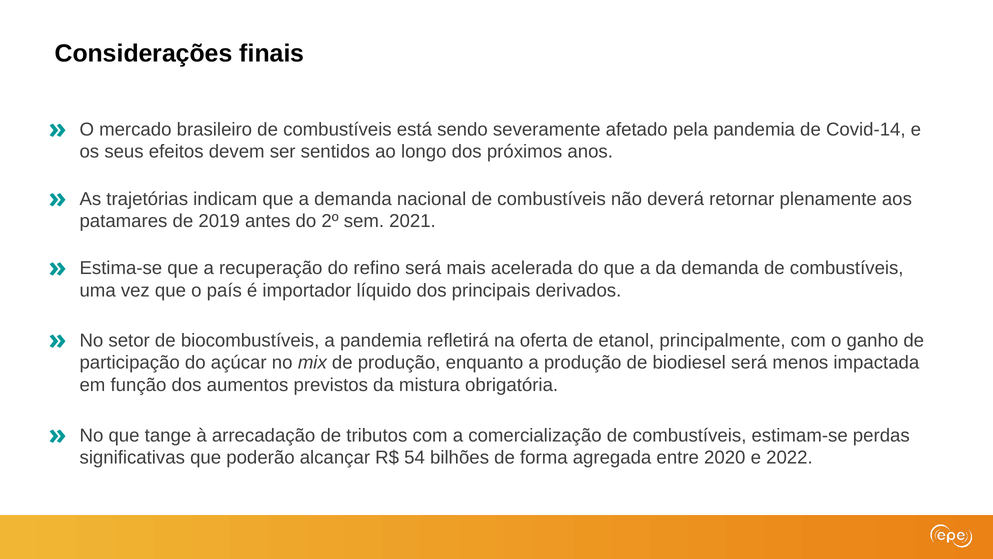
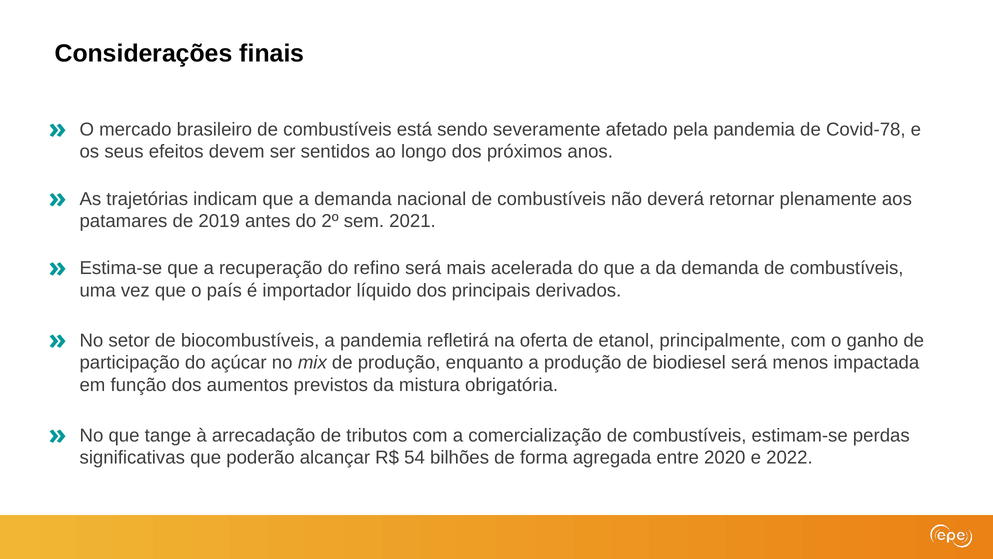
Covid-14: Covid-14 -> Covid-78 (866, 129)
